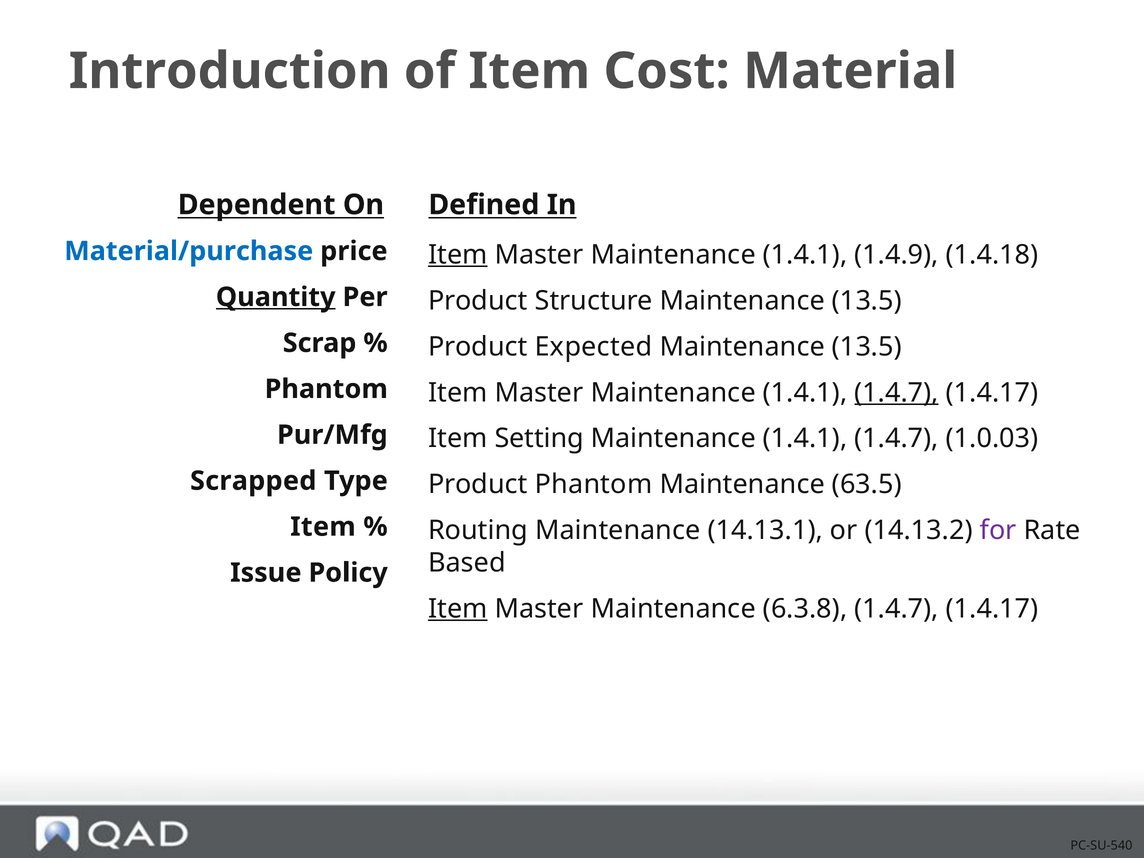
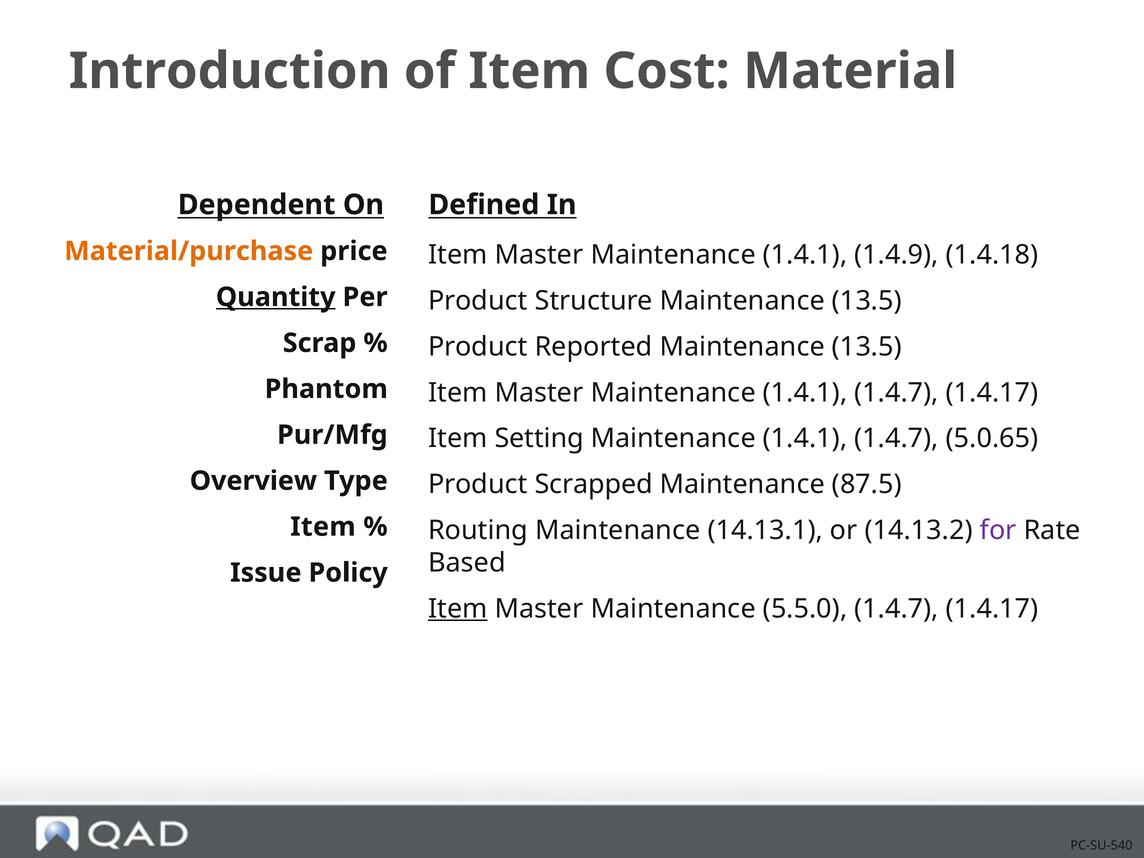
Material/purchase colour: blue -> orange (189, 251)
Item underline: present -> none (458, 255)
Expected: Expected -> Reported (594, 347)
1.4.7 underline: present -> none (897, 393)
1.0.03: 1.0.03 -> 5.0.65 (992, 439)
Scrapped: Scrapped -> Overview (253, 481)
Product Phantom: Phantom -> Scrapped (594, 484)
63.5: 63.5 -> 87.5 (867, 484)
6.3.8: 6.3.8 -> 5.5.0 (805, 609)
